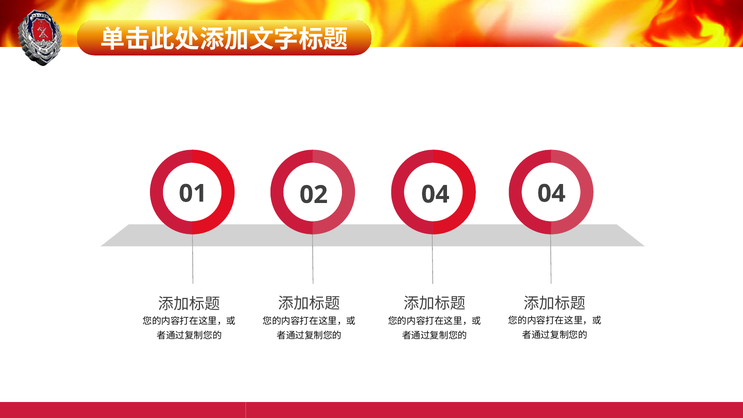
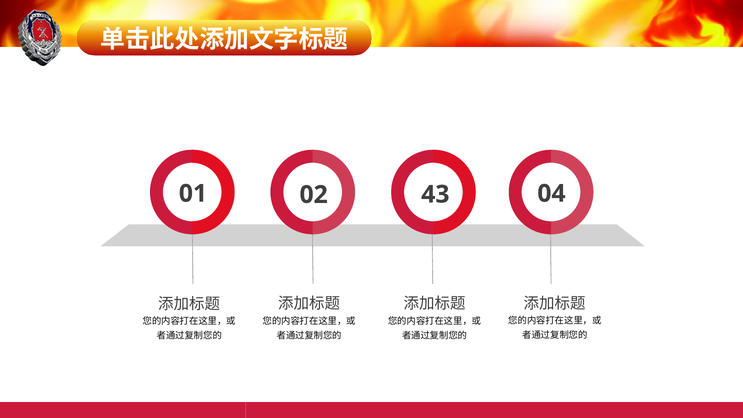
01 04: 04 -> 43 (435, 194)
